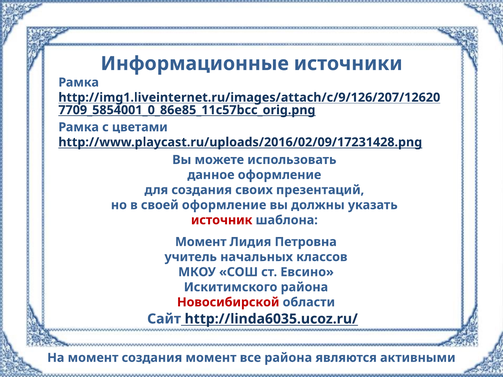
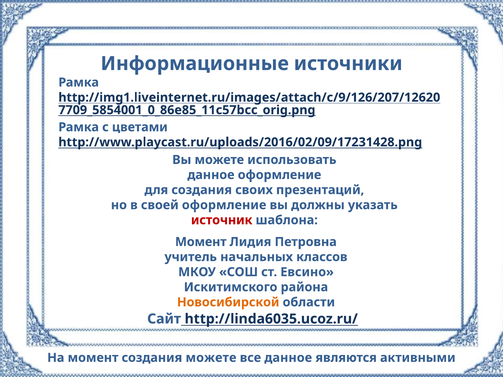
Новосибирской colour: red -> orange (228, 302)
создания момент: момент -> можете (211, 358)
все района: района -> данное (288, 358)
